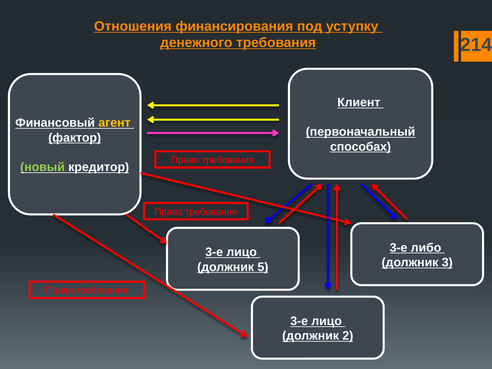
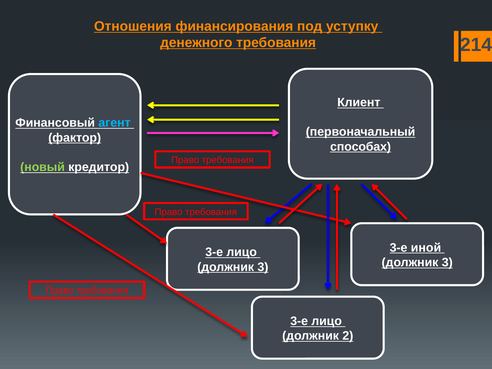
агент colour: yellow -> light blue (115, 123)
либо: либо -> иной (426, 248)
5: 5 -> 3 (263, 267)
